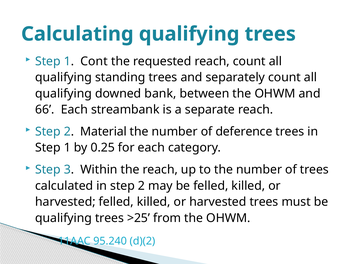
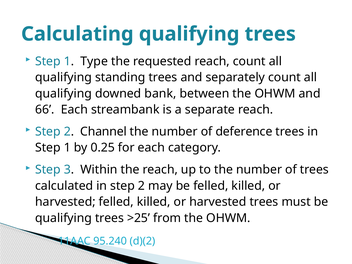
Cont: Cont -> Type (94, 61)
Material: Material -> Channel (104, 132)
